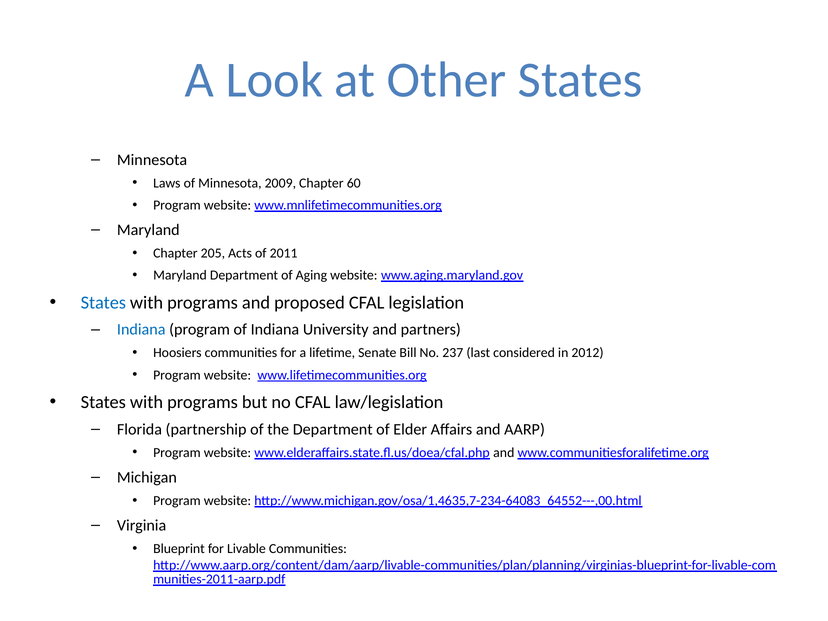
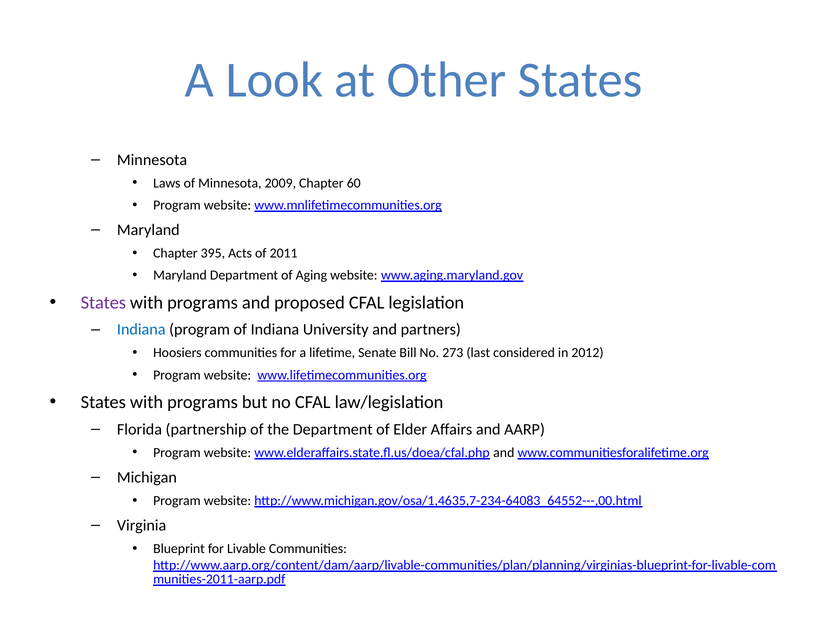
205: 205 -> 395 (213, 253)
States colour: blue -> purple (103, 303)
237: 237 -> 273 (453, 353)
